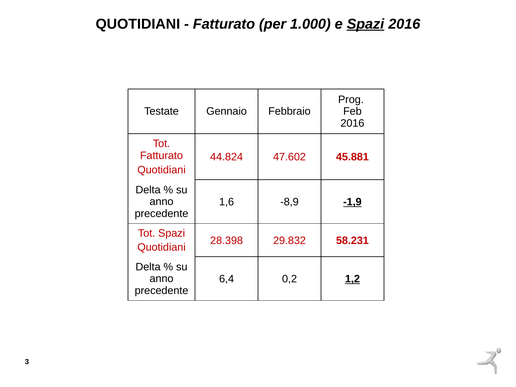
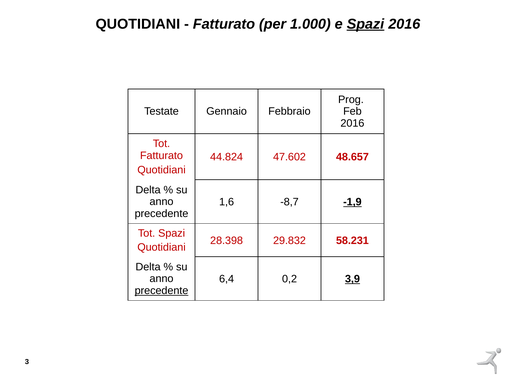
45.881: 45.881 -> 48.657 (352, 157)
-8,9: -8,9 -> -8,7 (289, 202)
1,2: 1,2 -> 3,9 (352, 279)
precedente underline: none -> present (162, 291)
